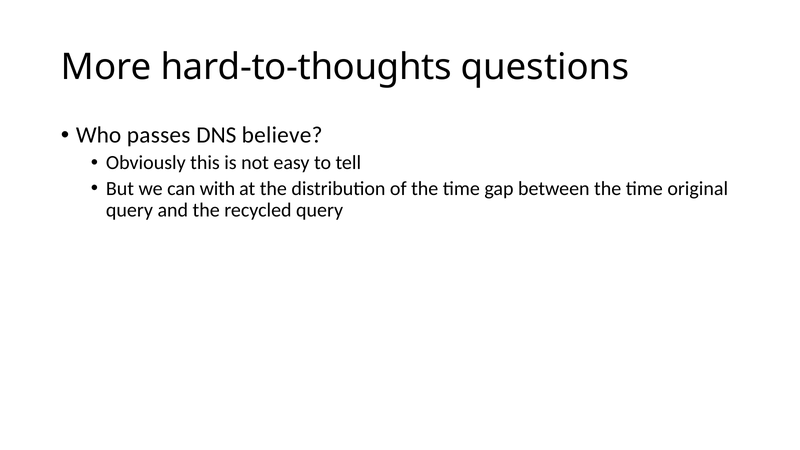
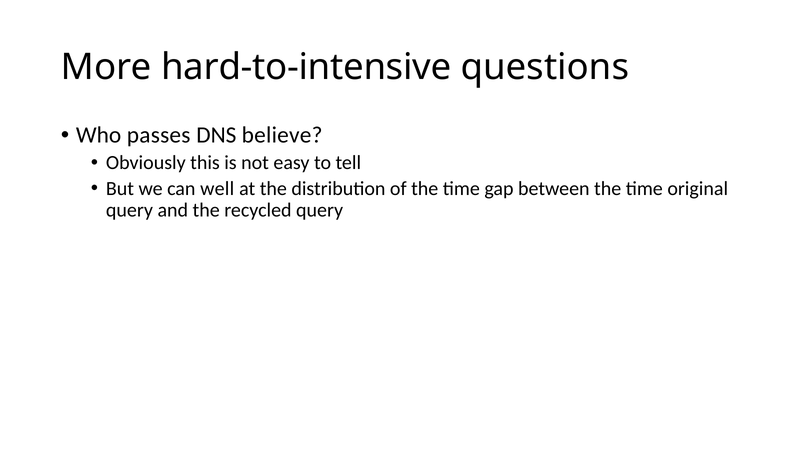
hard-to-thoughts: hard-to-thoughts -> hard-to-intensive (306, 67)
with: with -> well (217, 189)
